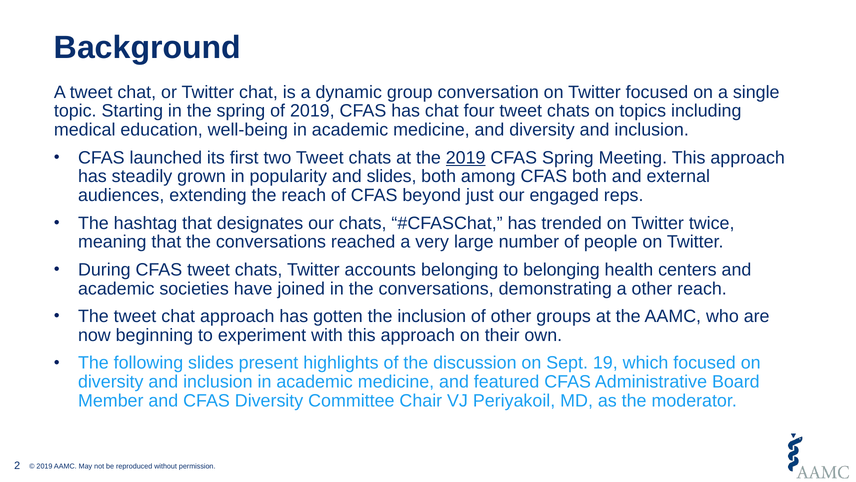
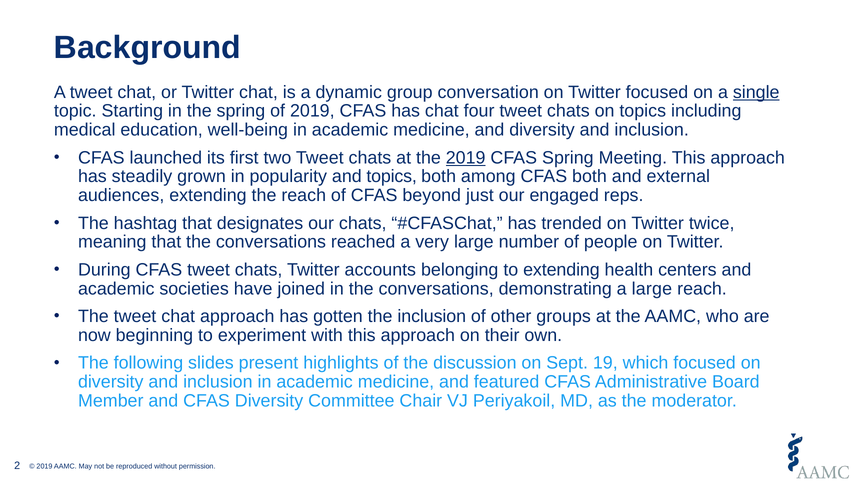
single underline: none -> present (756, 92)
and slides: slides -> topics (392, 176)
to belonging: belonging -> extending (561, 269)
a other: other -> large (652, 288)
